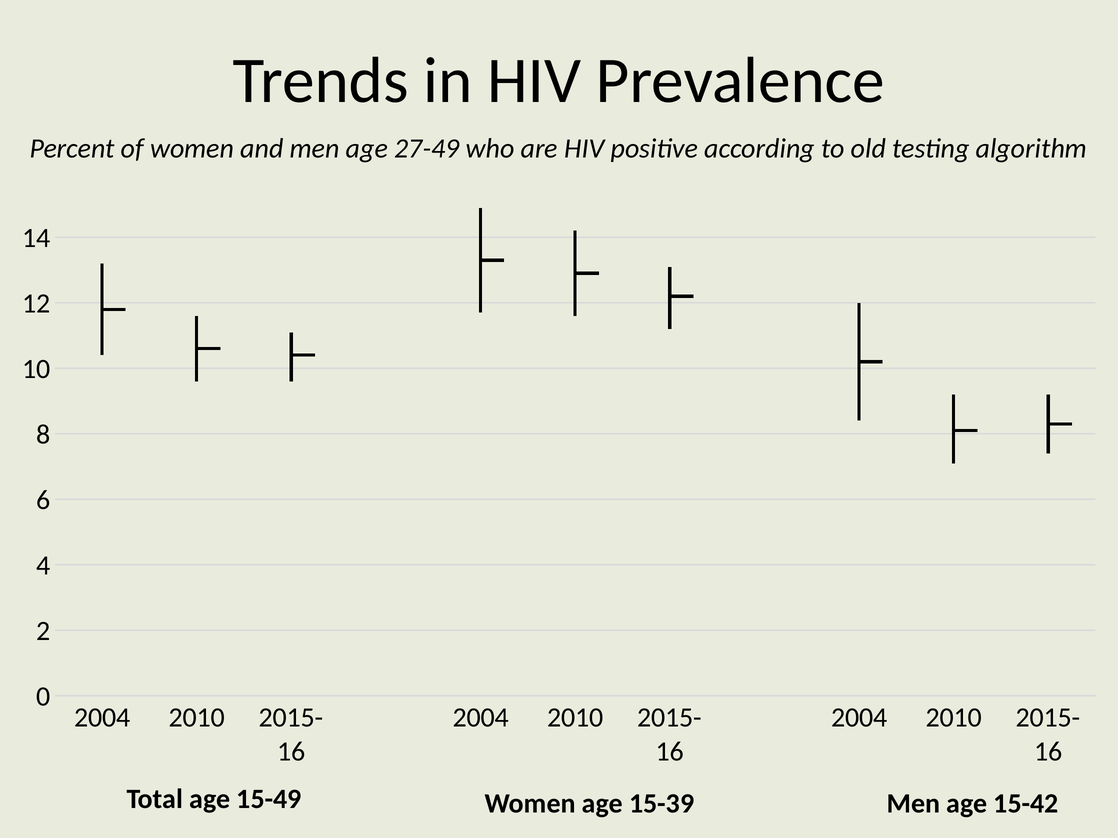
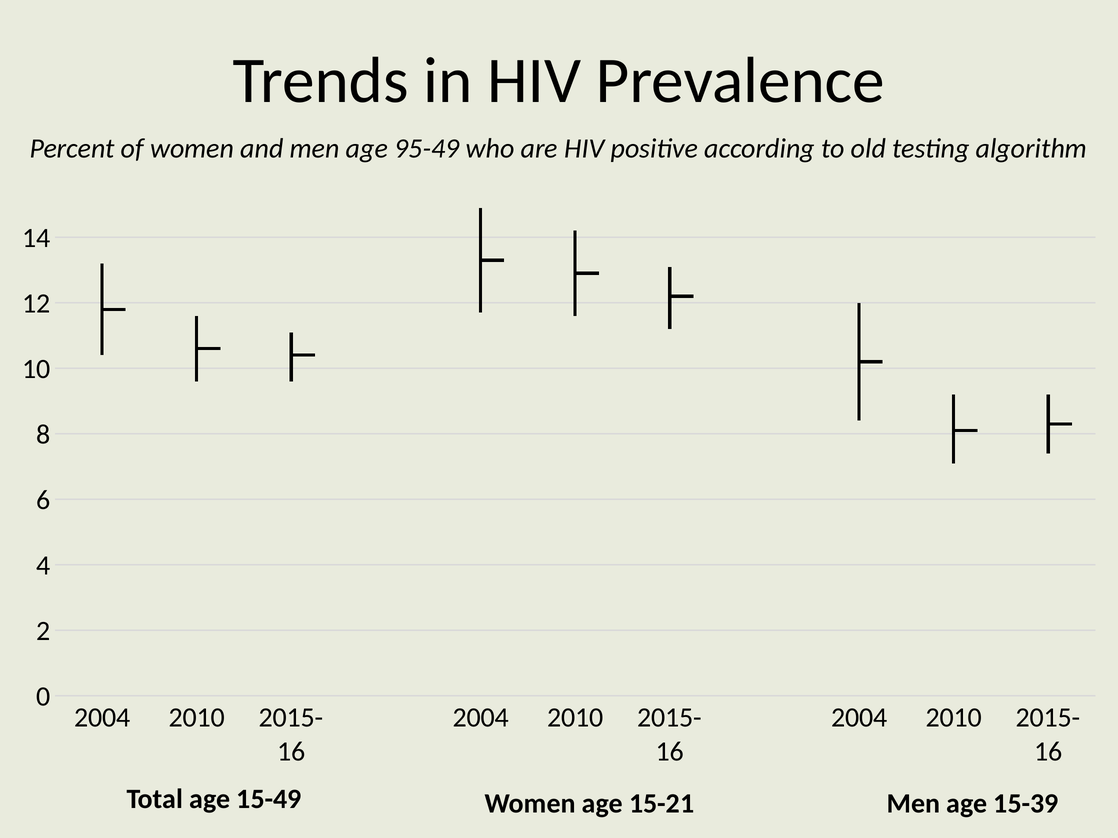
27-49: 27-49 -> 95-49 (427, 149)
15-39: 15-39 -> 15-21 (662, 804)
15-42: 15-42 -> 15-39 (1026, 804)
